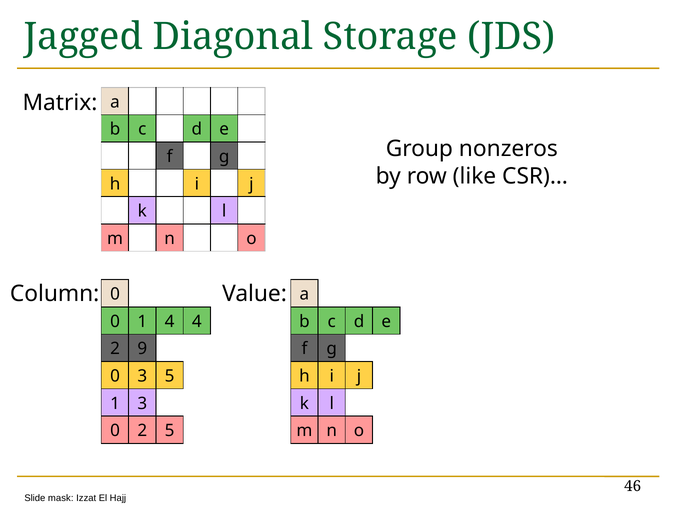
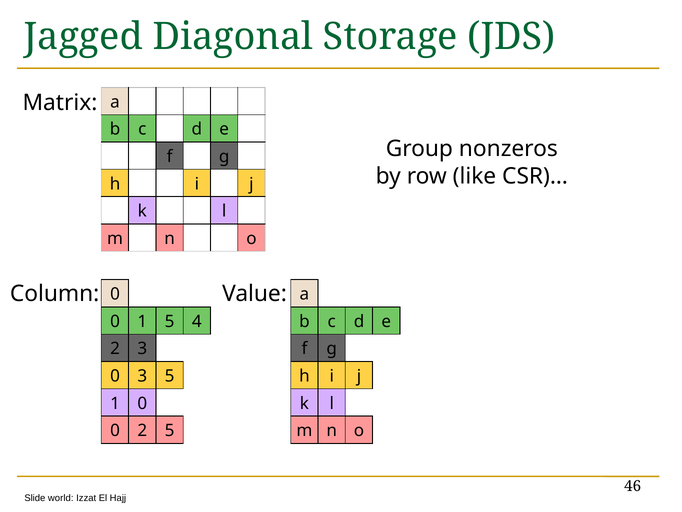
1 4: 4 -> 5 (170, 321)
2 9: 9 -> 3 (142, 348)
1 3: 3 -> 0 (142, 403)
mask: mask -> world (61, 498)
